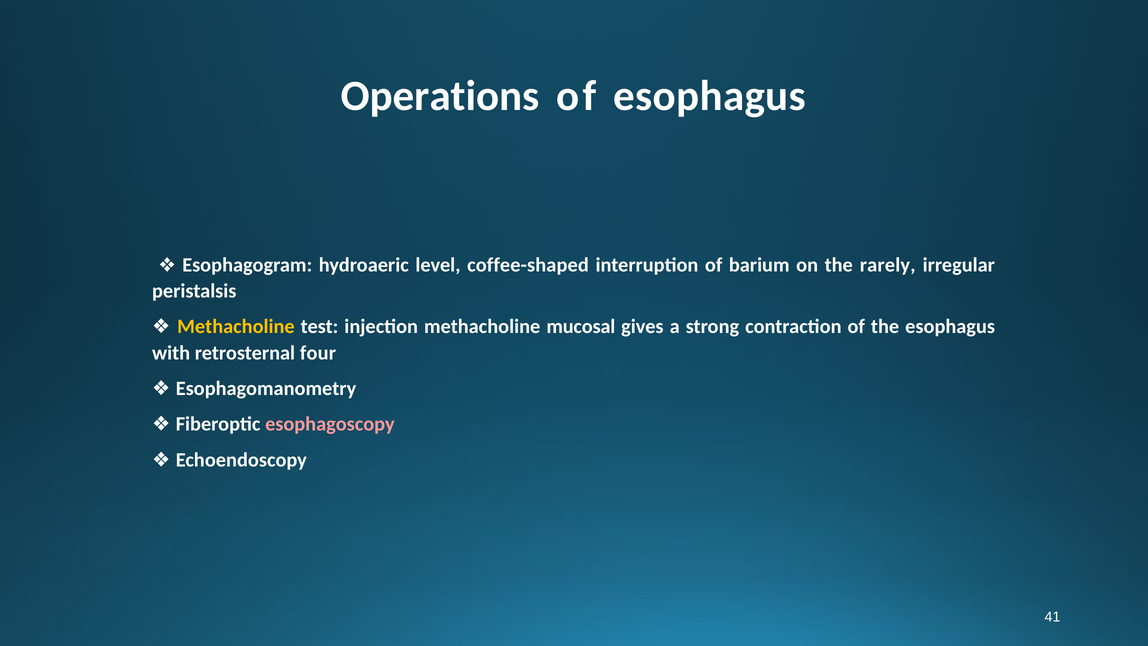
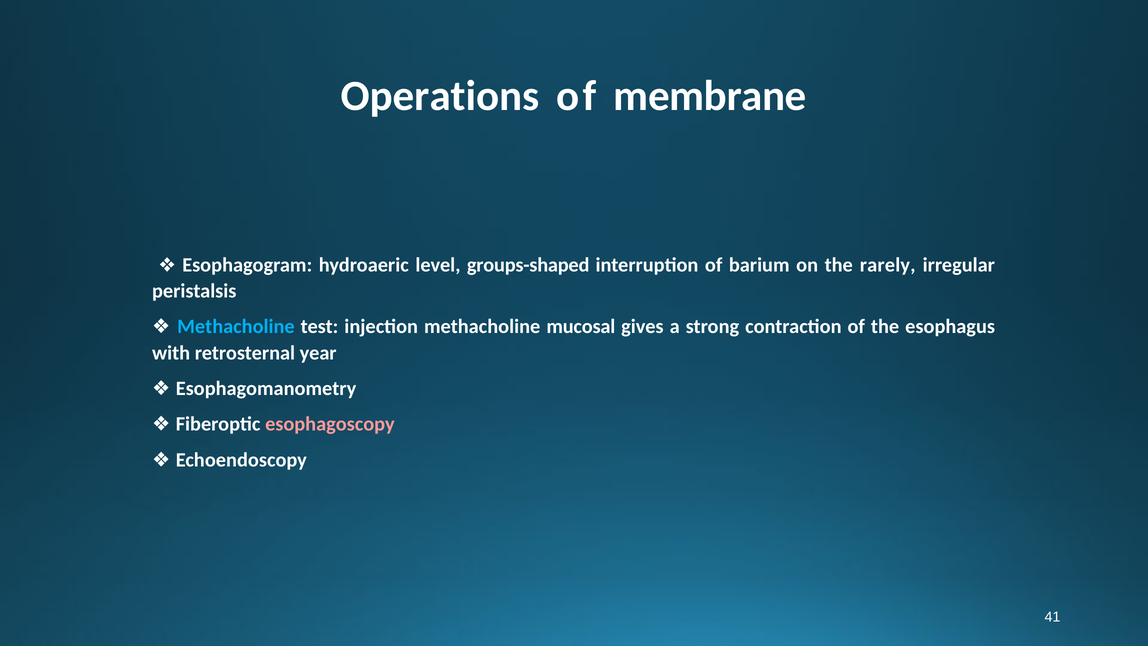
of esophagus: esophagus -> membrane (710, 96)
coffee-shaped: coffee-shaped -> groups-shaped (528, 265)
Methacholine colour: yellow -> light blue (236, 327)
four: four -> year (318, 353)
